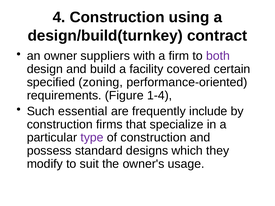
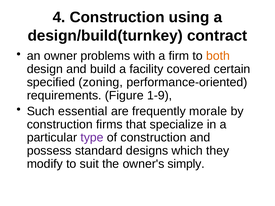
suppliers: suppliers -> problems (105, 56)
both colour: purple -> orange (218, 56)
1-4: 1-4 -> 1-9 (160, 96)
include: include -> morale (208, 111)
usage: usage -> simply (186, 164)
